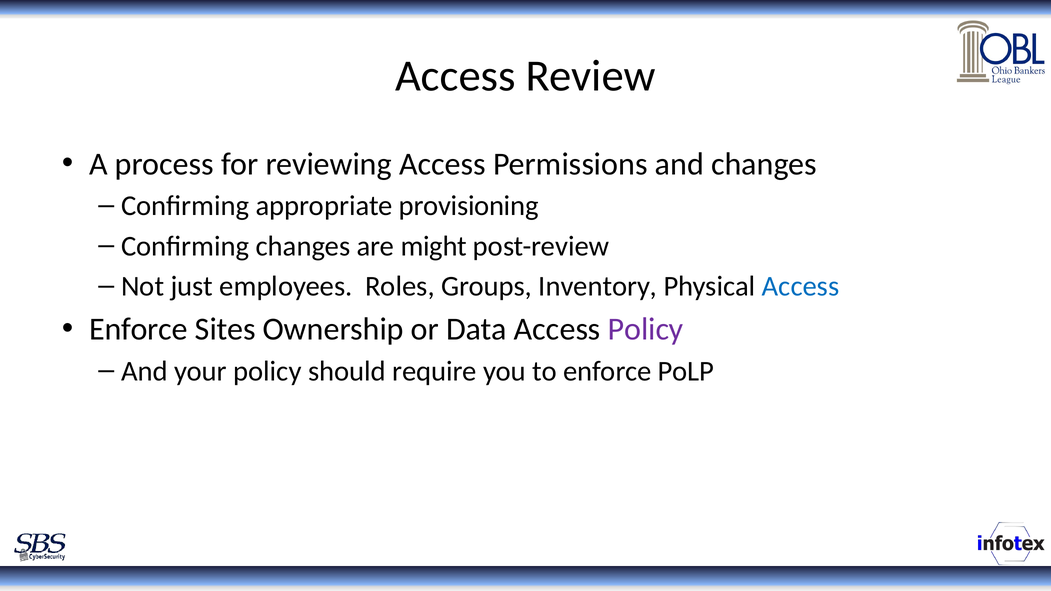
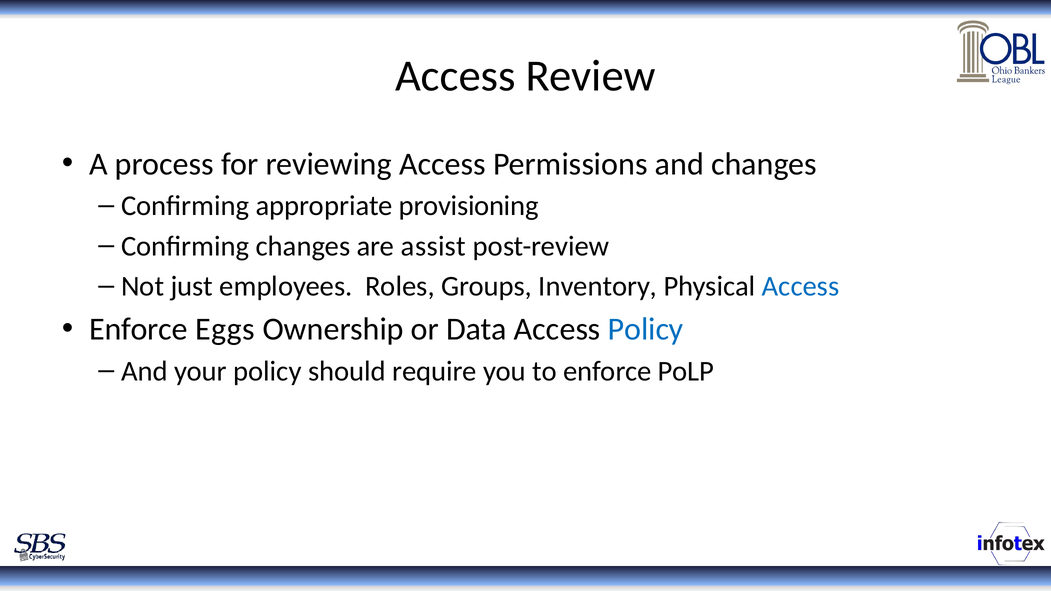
might: might -> assist (433, 246)
Sites: Sites -> Eggs (225, 329)
Policy colour: purple -> blue (646, 329)
